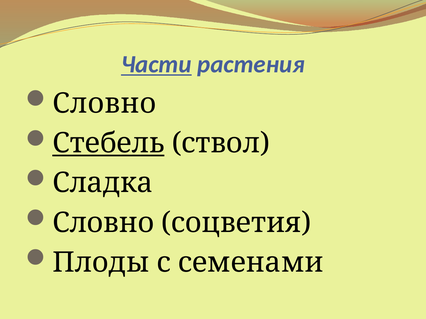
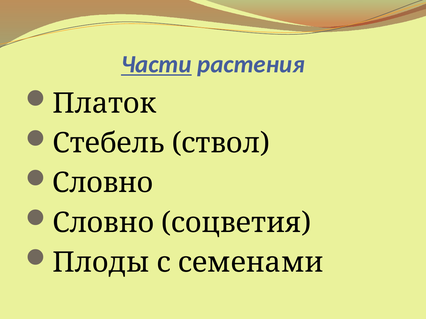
Словно: Словно -> Платок (104, 104)
Стебель underline: present -> none (108, 143)
Сладка: Сладка -> Словно (103, 183)
